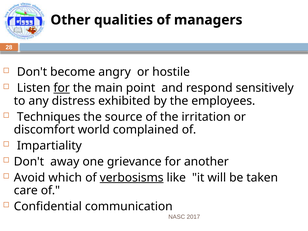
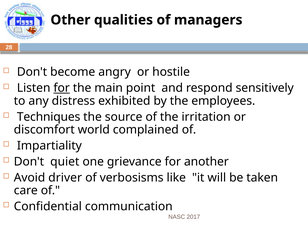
away: away -> quiet (65, 162)
which: which -> driver (65, 178)
verbosisms underline: present -> none (132, 178)
